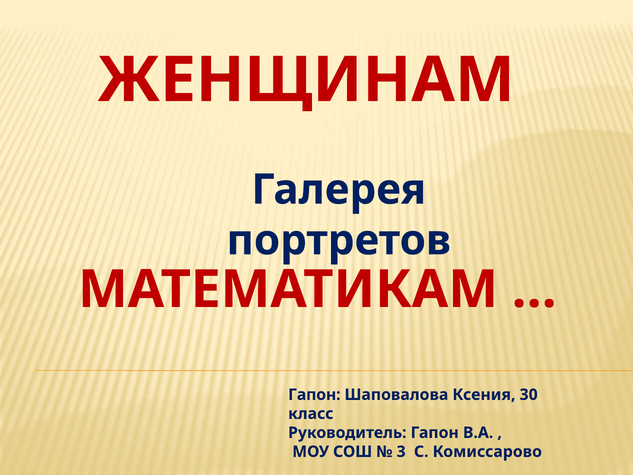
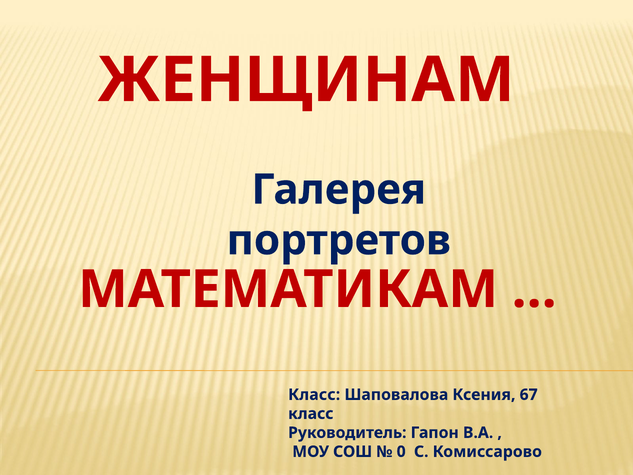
Гапон: Гапон -> Класс (314, 394)
30: 30 -> 67 (529, 394)
3: 3 -> 0 (401, 451)
